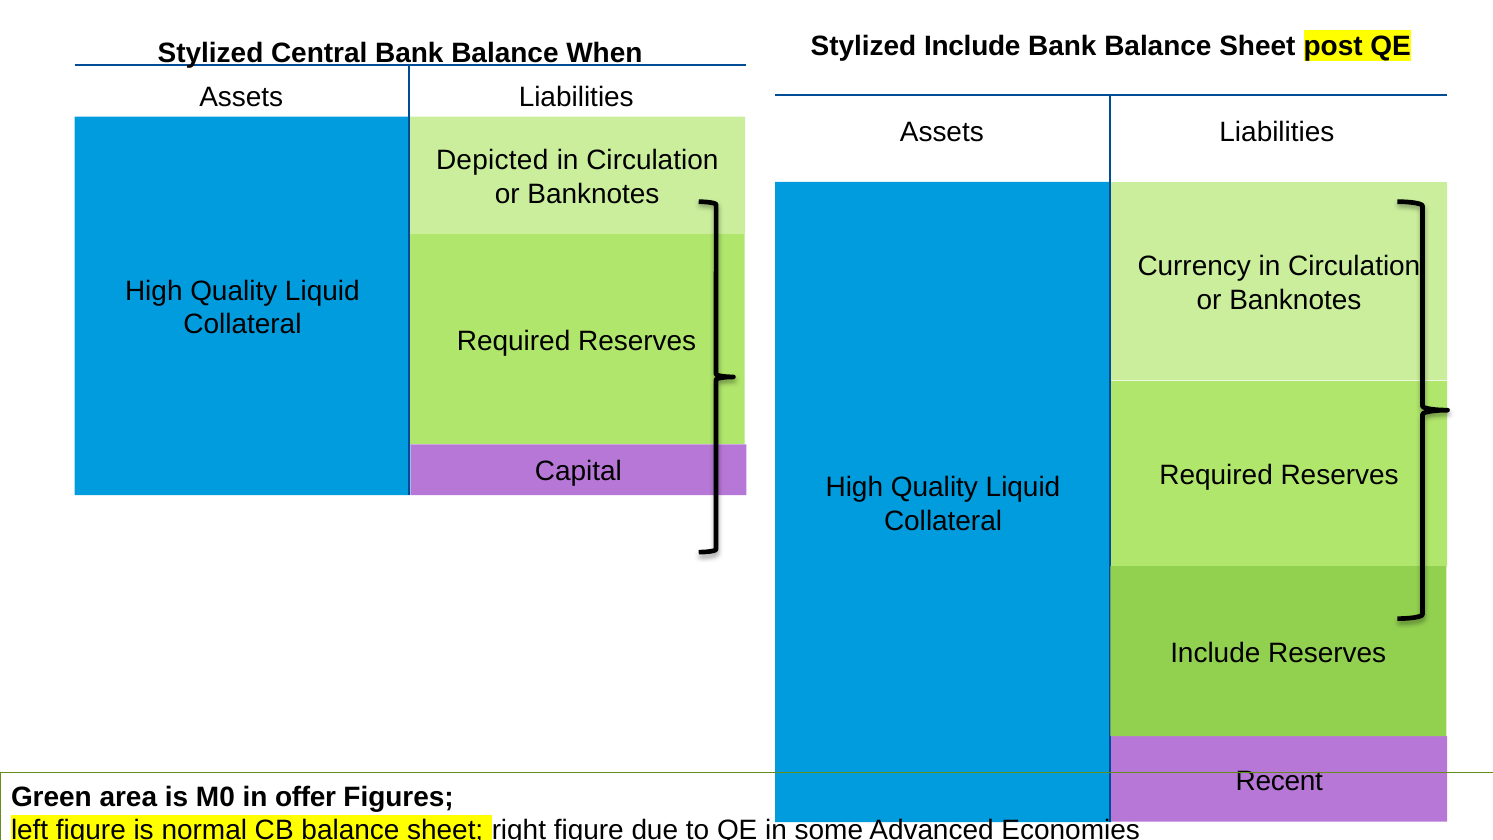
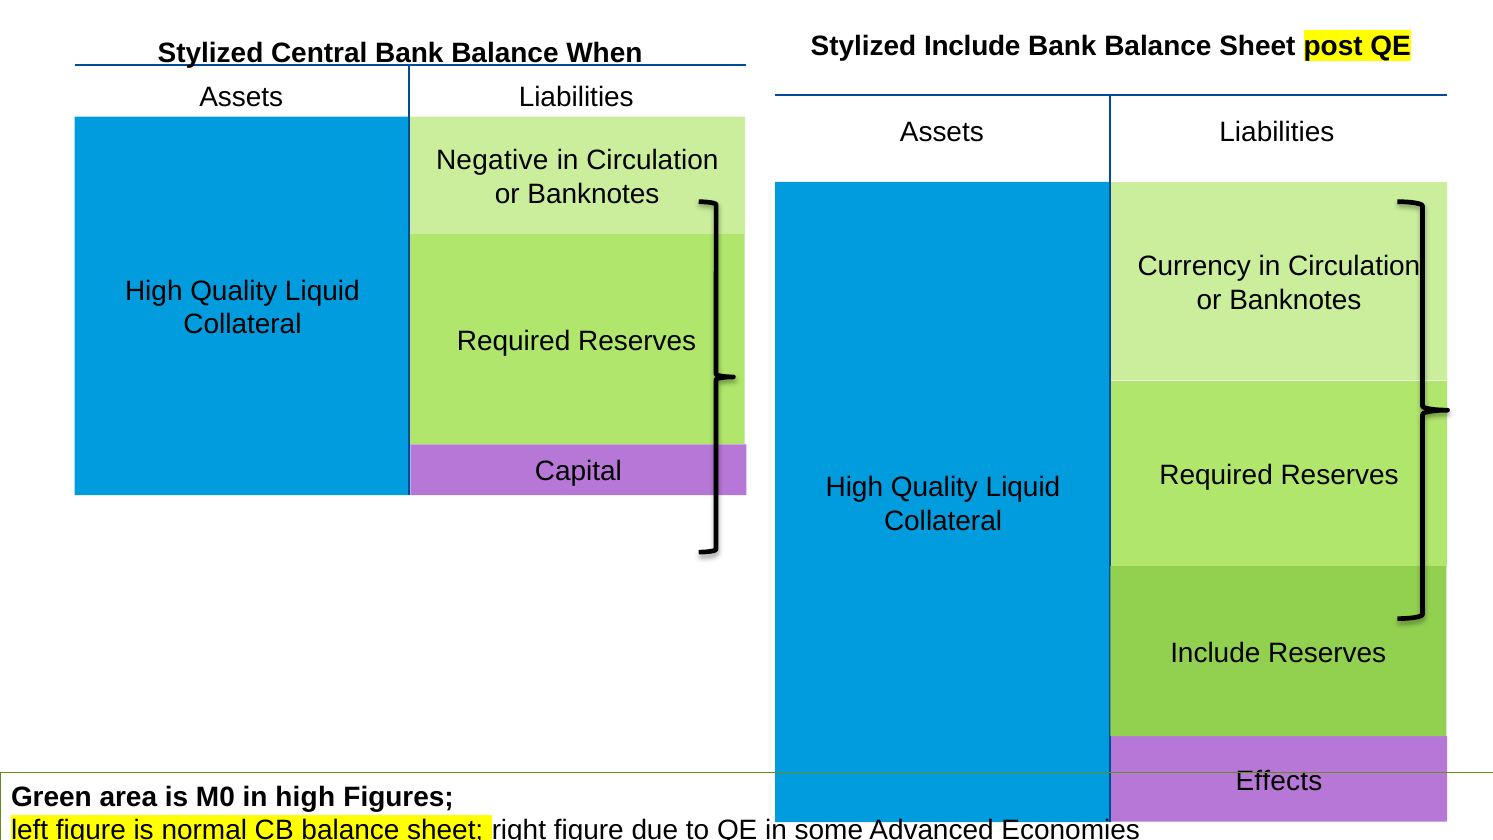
Depicted: Depicted -> Negative (492, 160)
Recent: Recent -> Effects (1279, 781)
in offer: offer -> high (305, 797)
